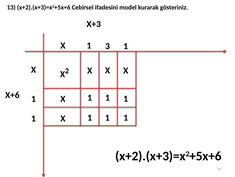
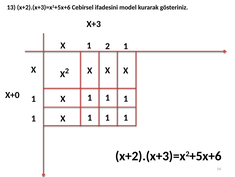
1 3: 3 -> 2 (108, 46)
X+6: X+6 -> X+0 (12, 95)
